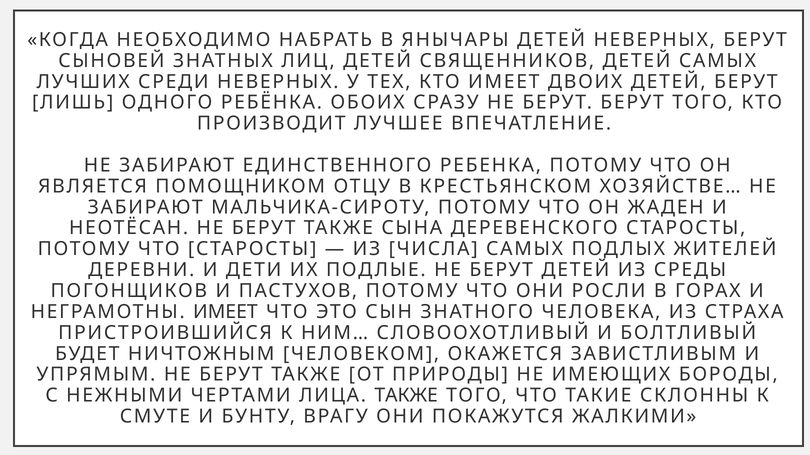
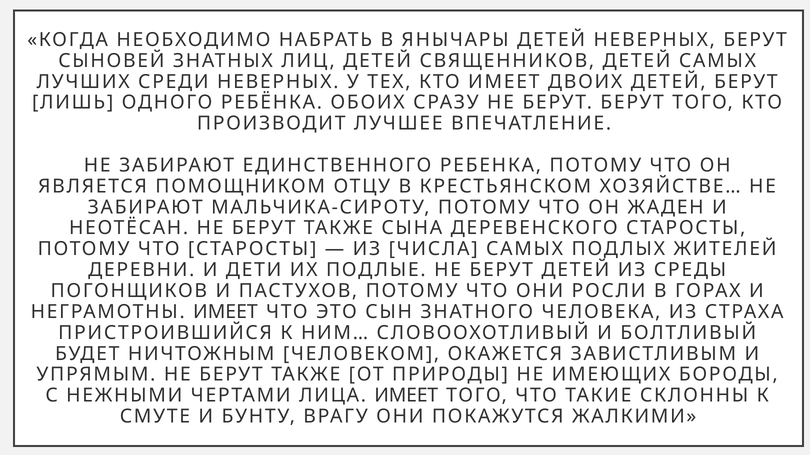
ЛИЦА ТАКЖЕ: ТАКЖЕ -> ИМЕЕТ (406, 396)
